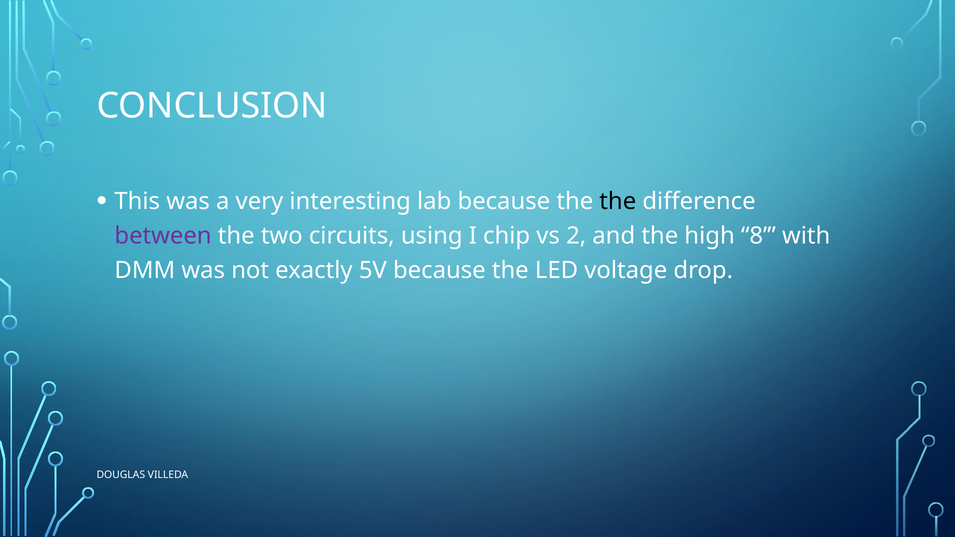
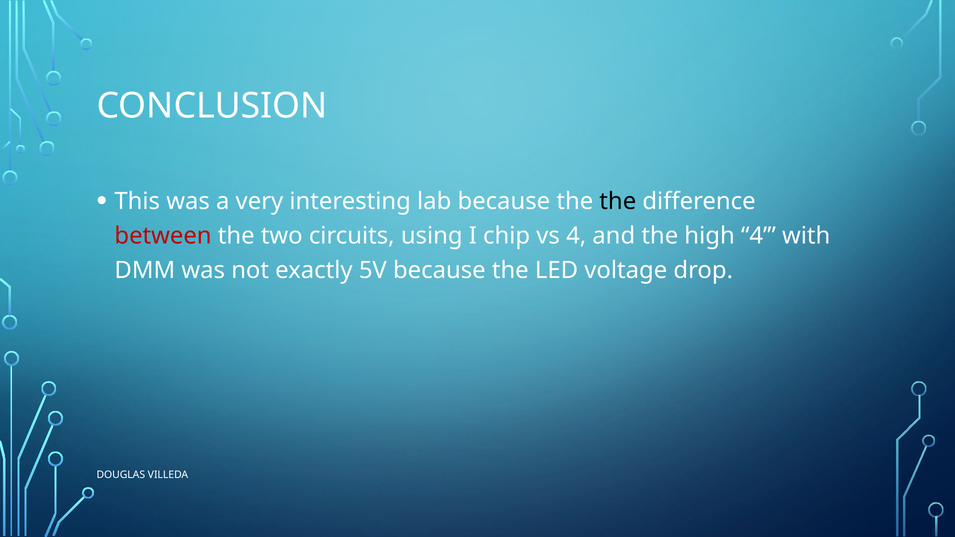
between colour: purple -> red (163, 236)
vs 2: 2 -> 4 (576, 236)
high 8: 8 -> 4 (758, 236)
